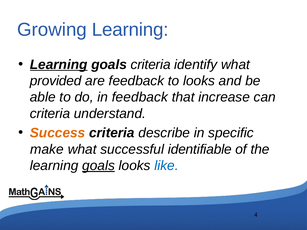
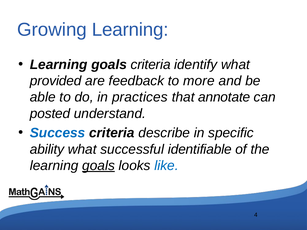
Learning underline: present -> none (59, 65)
to looks: looks -> more (199, 81)
in feedback: feedback -> practices (140, 97)
increase: increase -> annotate (224, 97)
criteria: criteria -> posted (50, 114)
Success colour: orange -> blue (58, 133)
make: make -> ability (47, 149)
